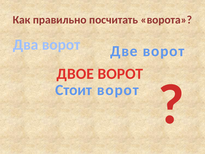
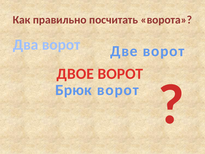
Стоит: Стоит -> Брюк (73, 90)
